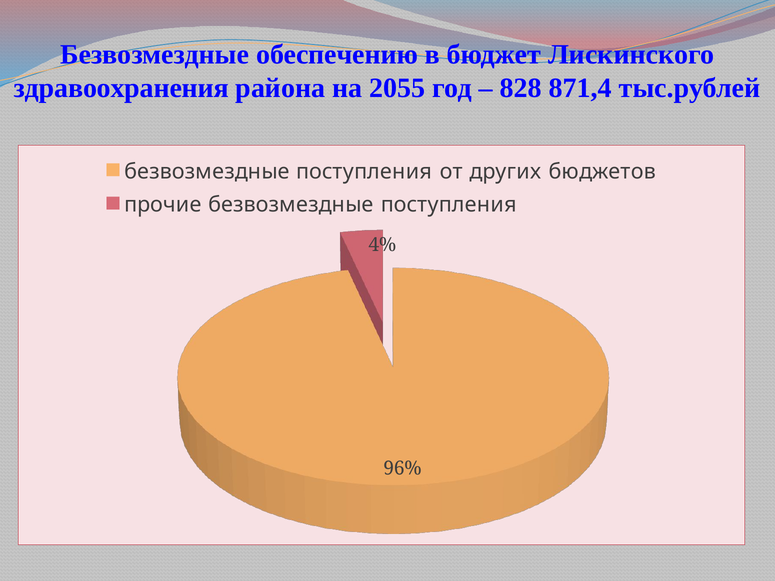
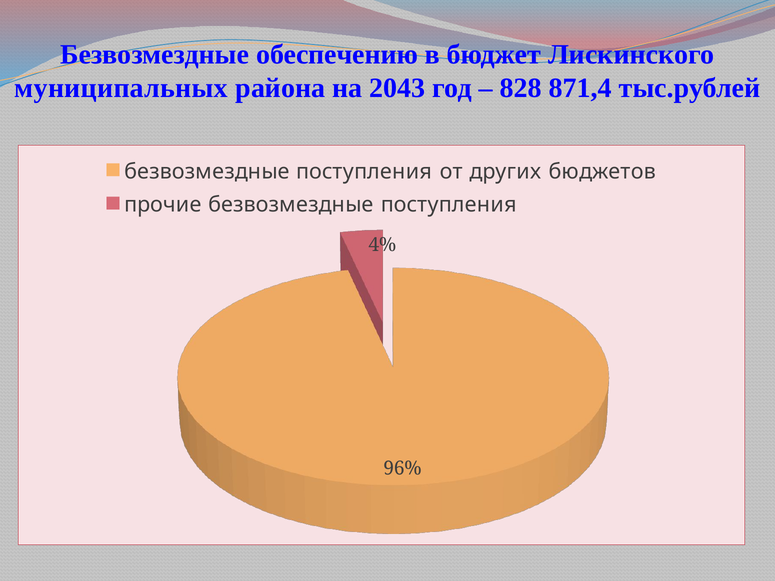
здравоохранения: здравоохранения -> муниципальных (121, 88)
2055: 2055 -> 2043 (397, 88)
